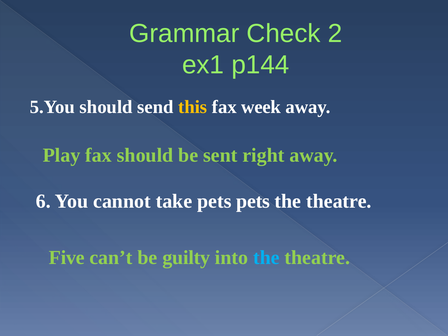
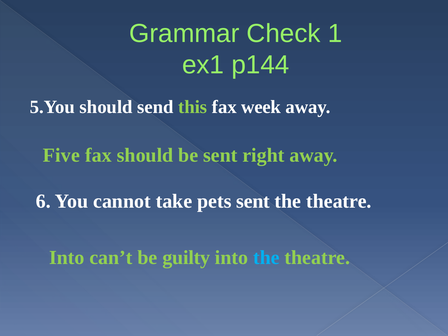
2: 2 -> 1 (335, 34)
this colour: yellow -> light green (193, 107)
Play: Play -> Five (61, 155)
pets pets: pets -> sent (253, 201)
Five: Five -> Into (67, 258)
